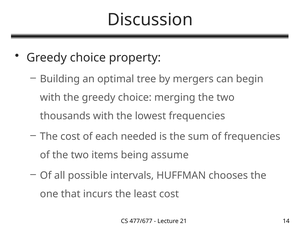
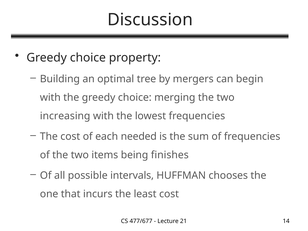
thousands: thousands -> increasing (65, 116)
assume: assume -> finishes (170, 155)
